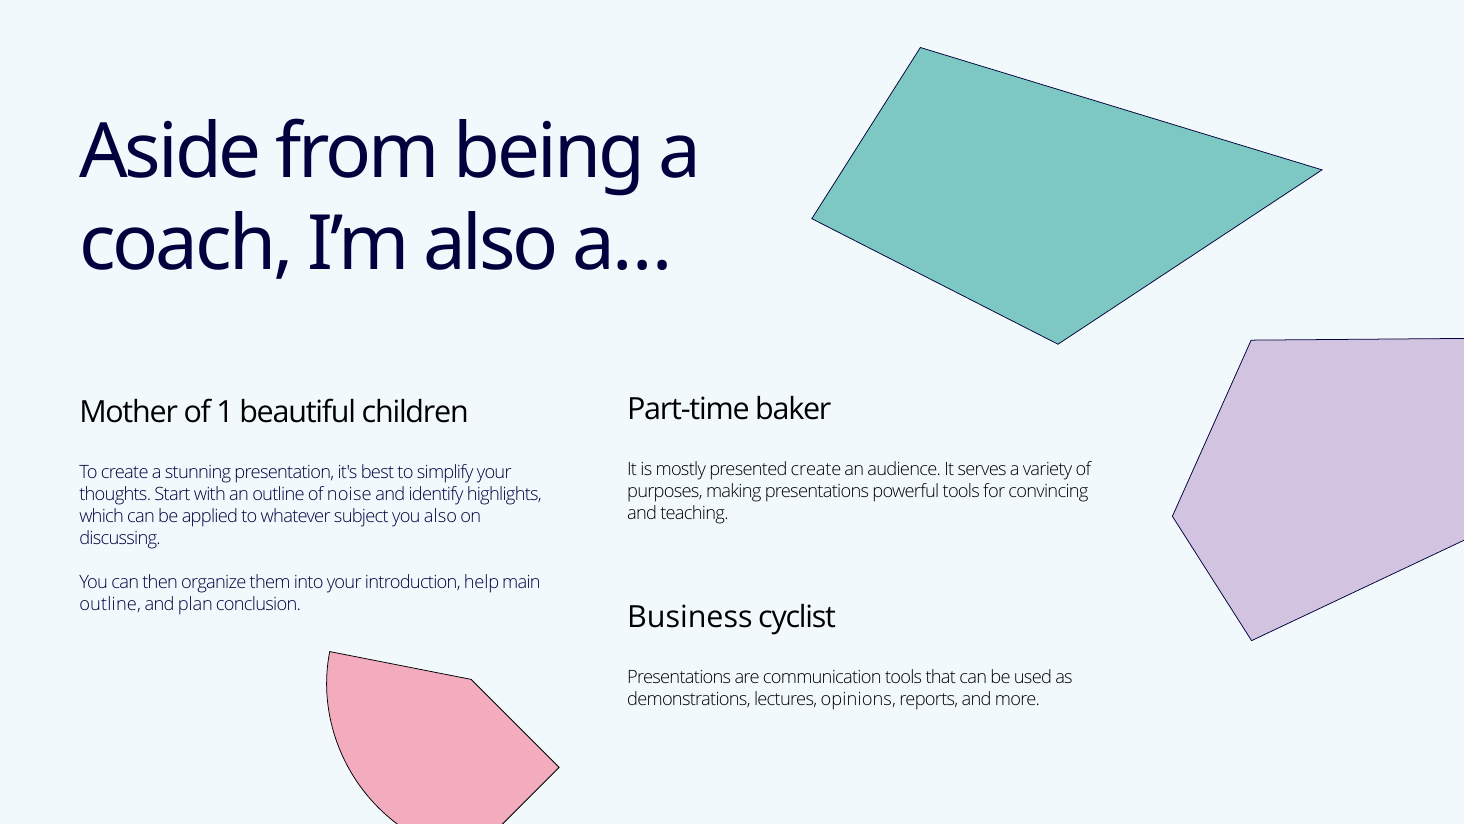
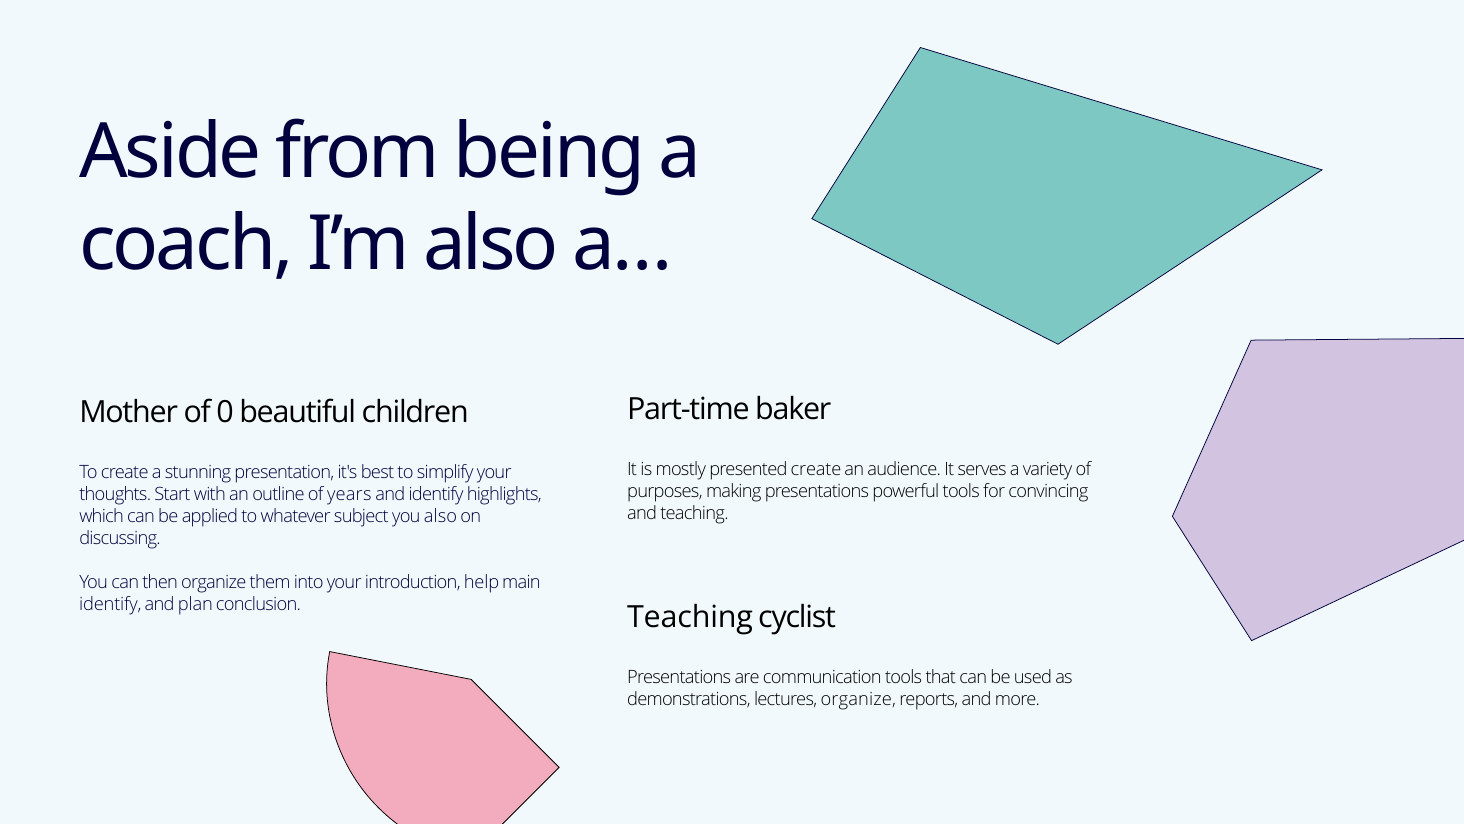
1: 1 -> 0 (225, 412)
noise: noise -> years (349, 494)
outline: outline -> identify (110, 604)
Business: Business -> Teaching (690, 617)
lectures opinions: opinions -> organize (858, 699)
